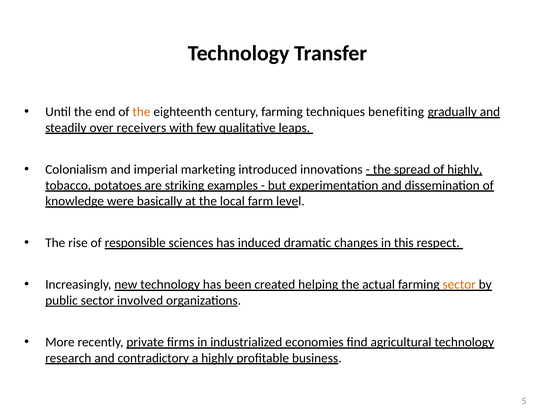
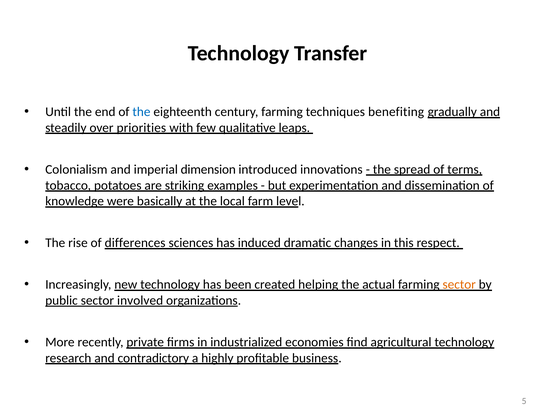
the colour: orange -> blue (141, 112)
receivers: receivers -> priorities (141, 128)
marketing: marketing -> dimension (208, 169)
of highly: highly -> terms (465, 169)
responsible: responsible -> differences (135, 243)
